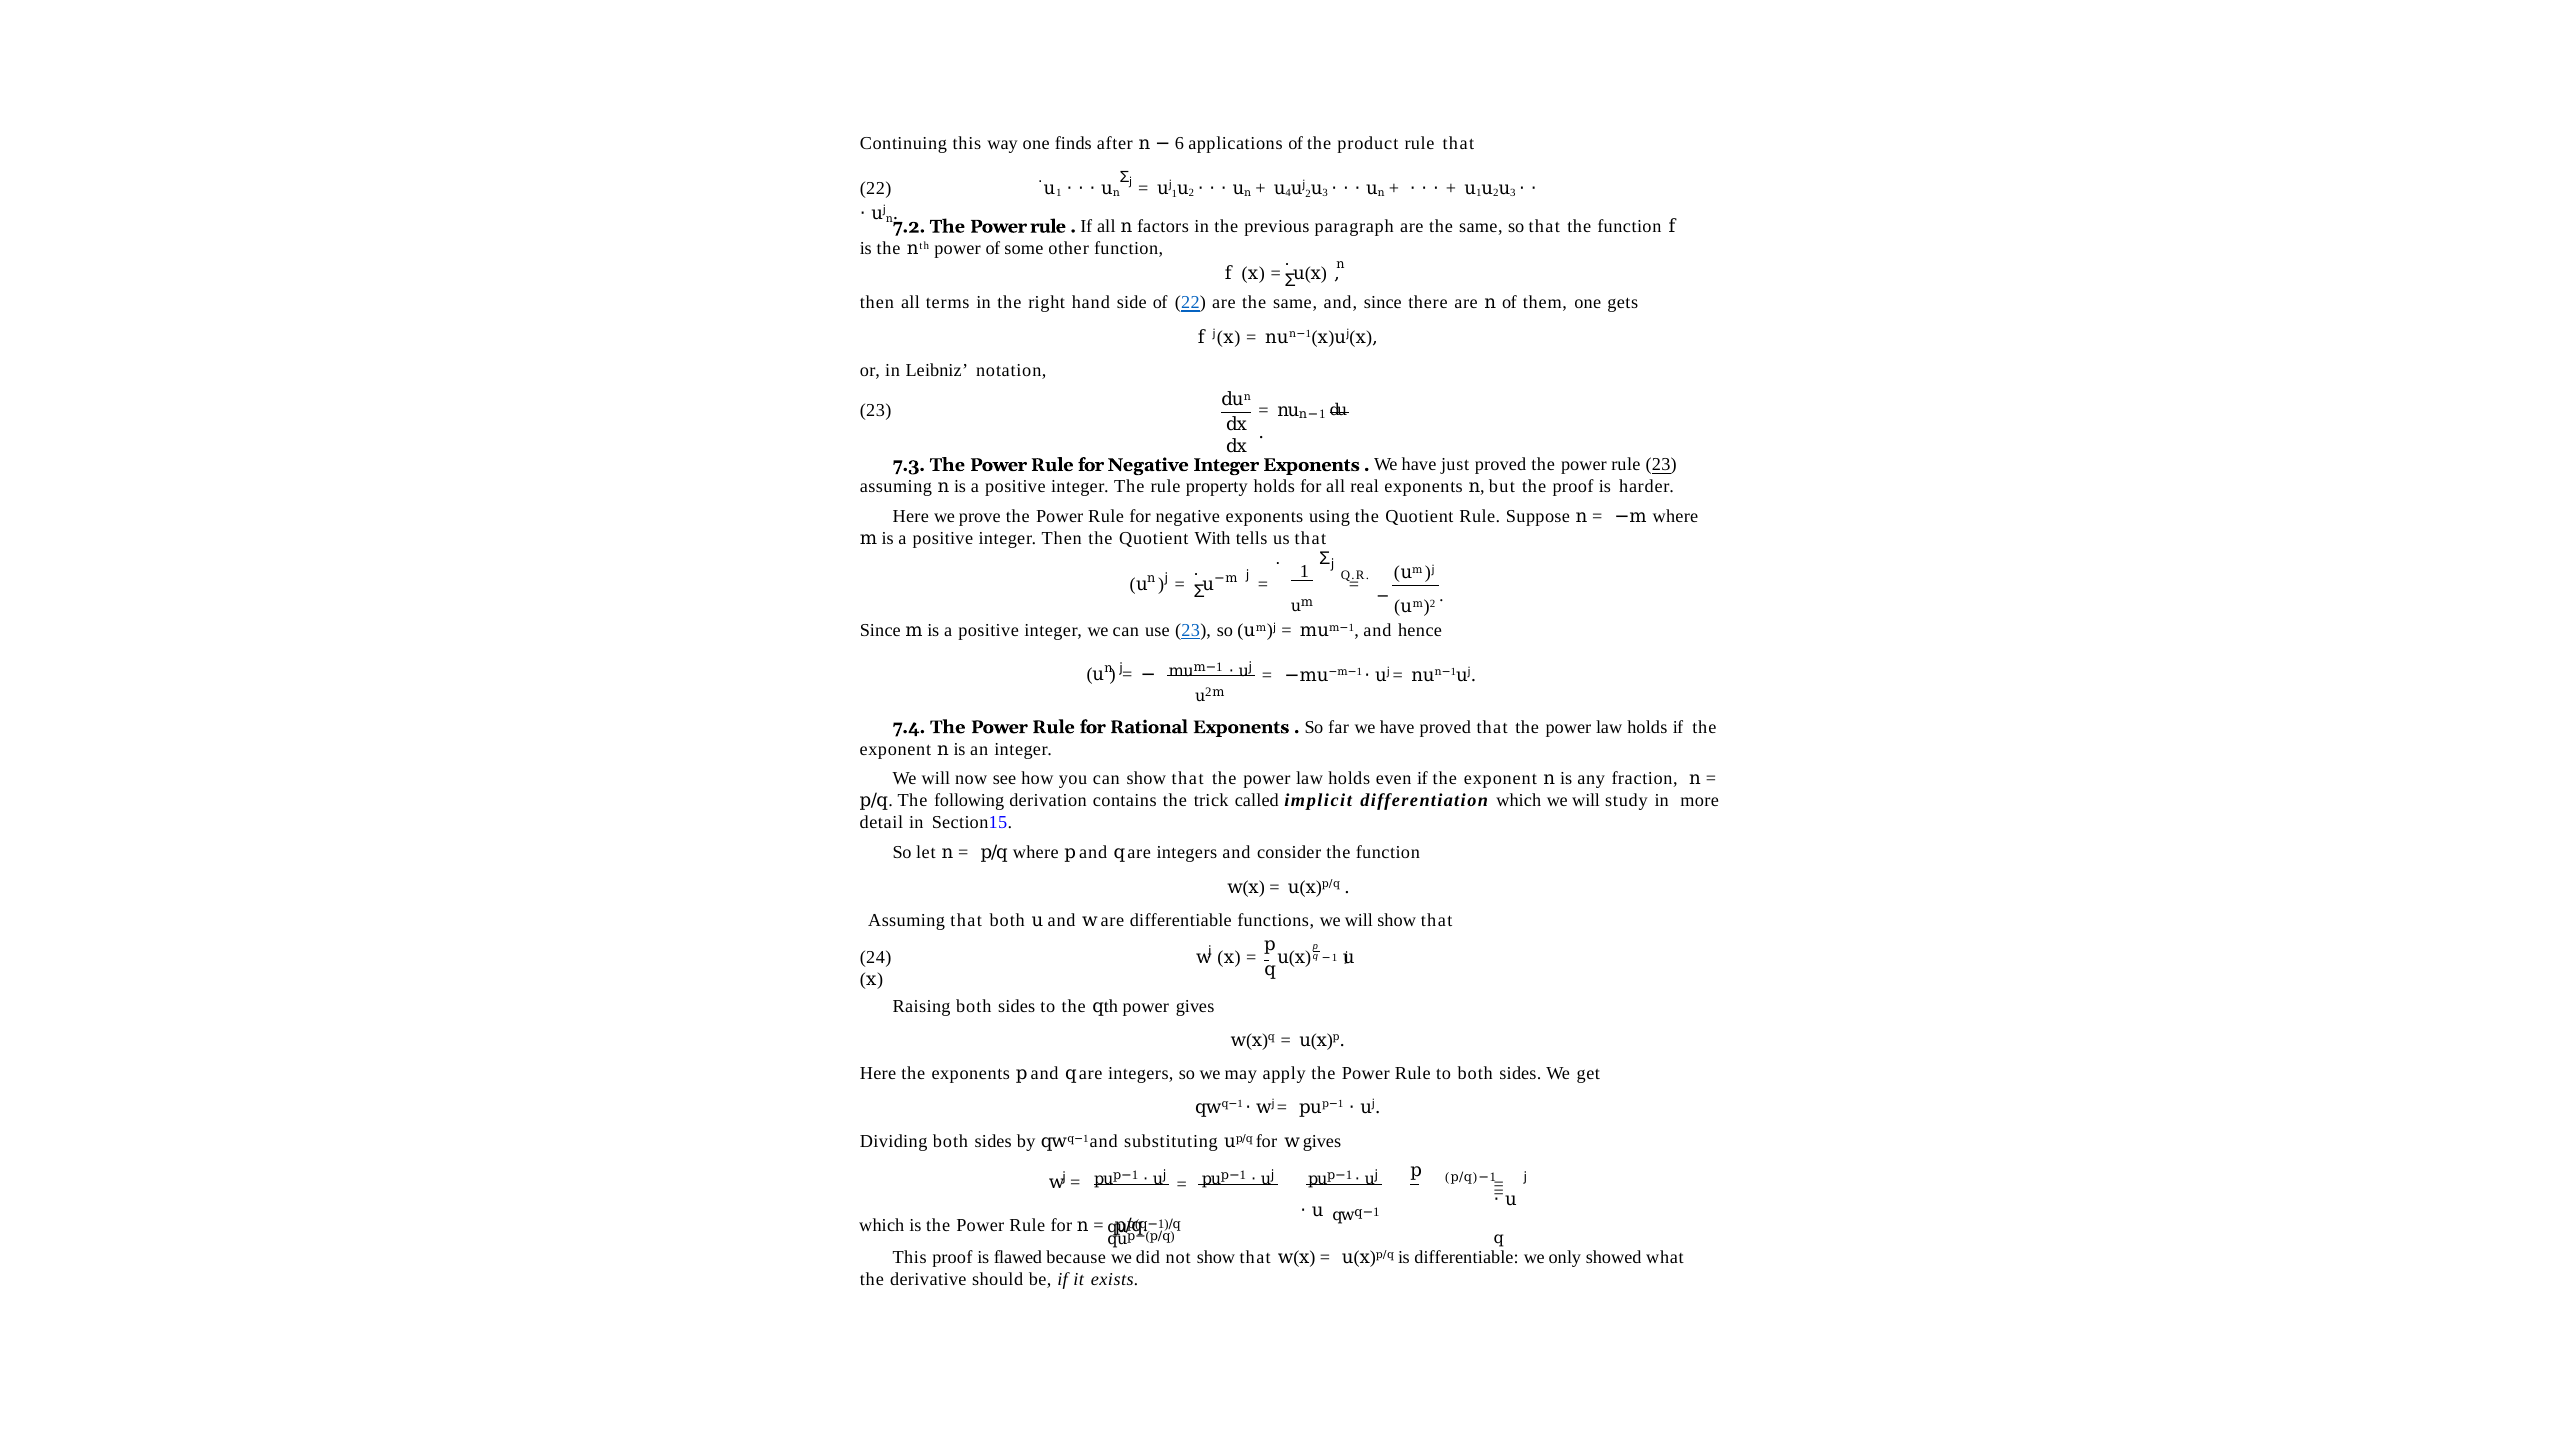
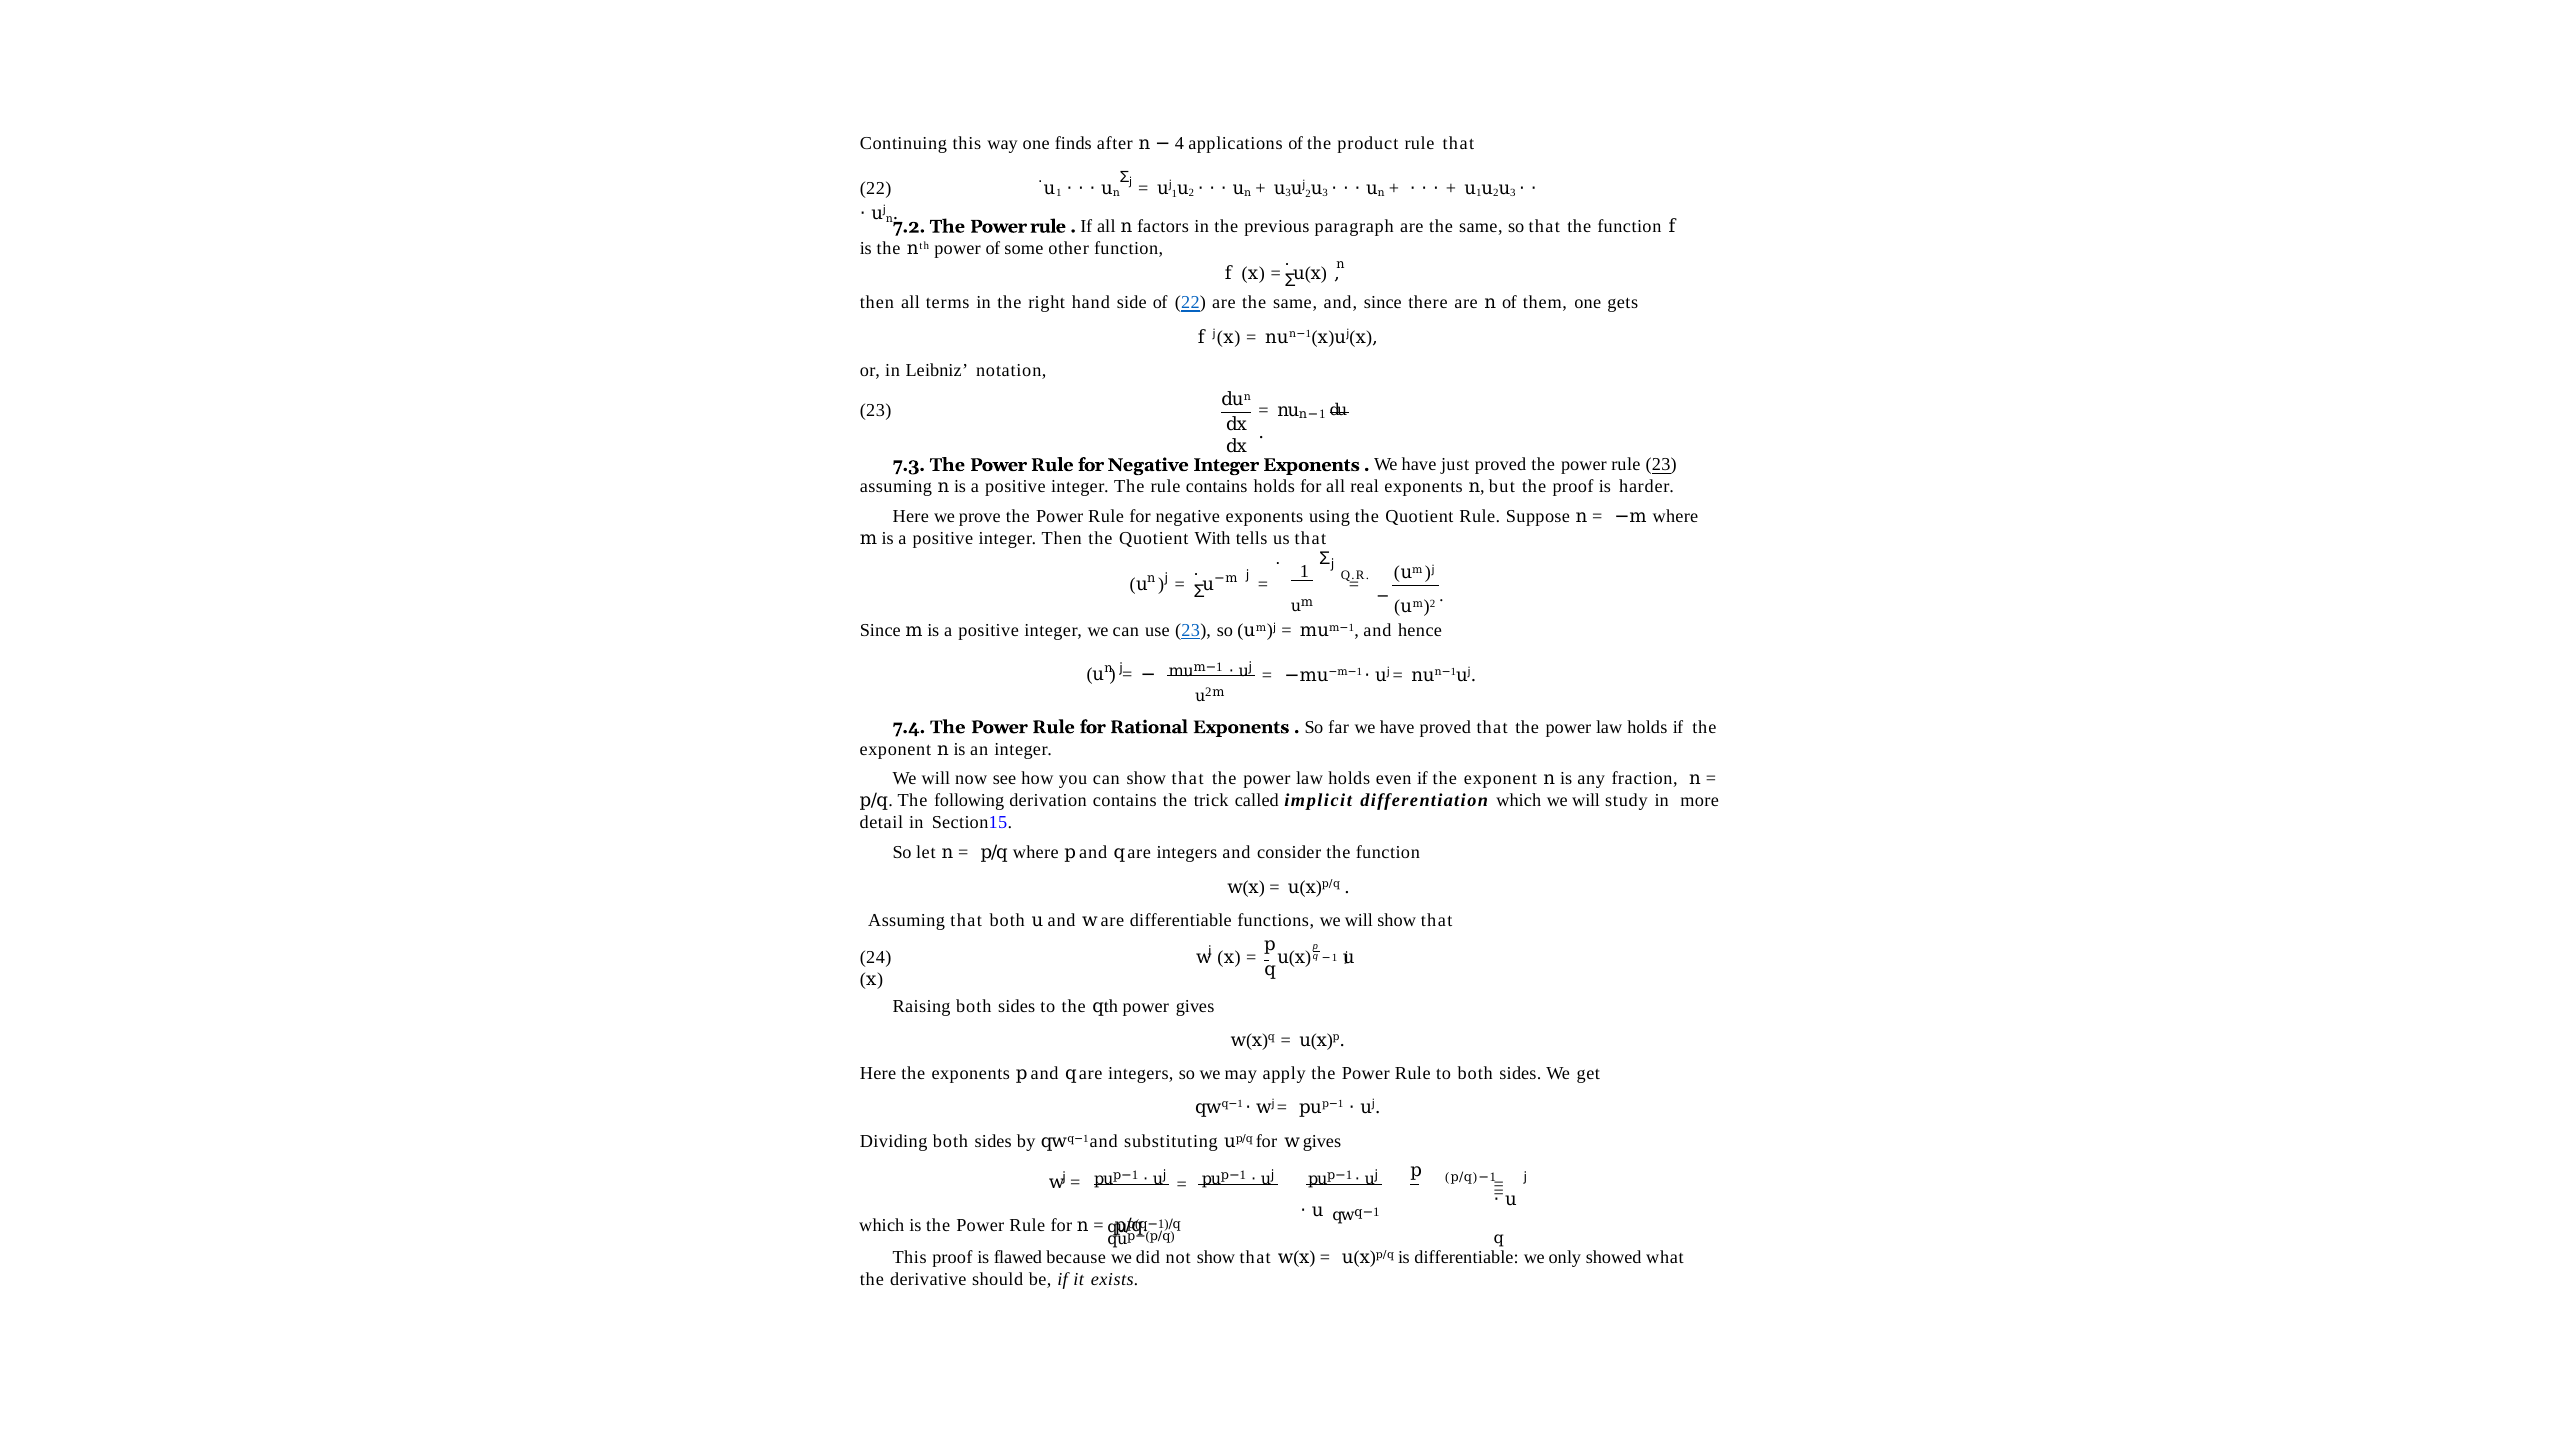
6: 6 -> 4 (1179, 144)
4: 4 -> 3 (1288, 193)
rule property: property -> contains (1217, 487)
